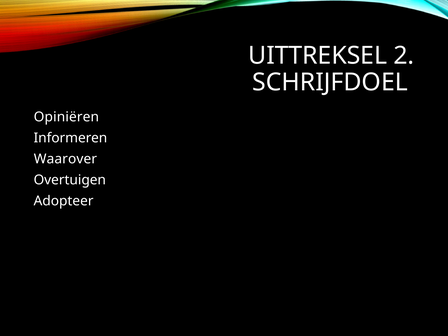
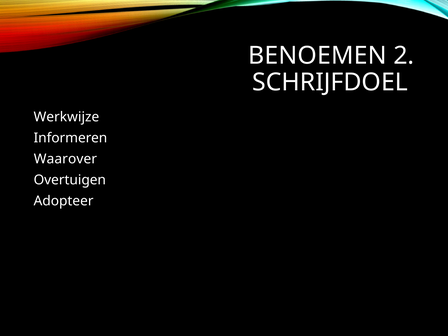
UITTREKSEL: UITTREKSEL -> BENOEMEN (318, 56)
Opiniëren: Opiniëren -> Werkwijze (66, 117)
